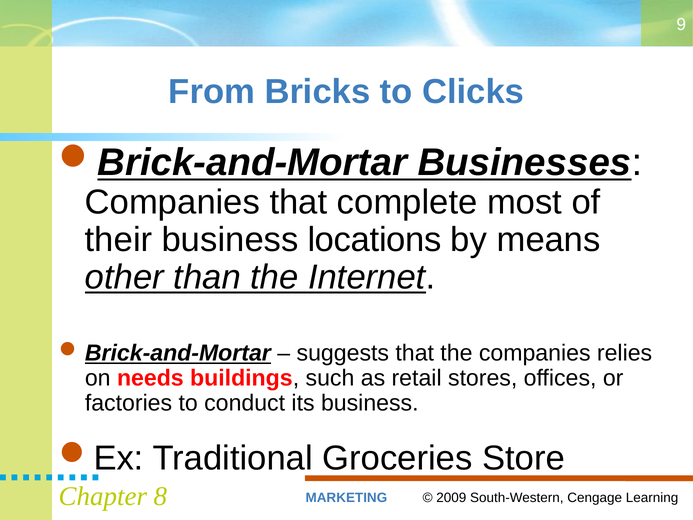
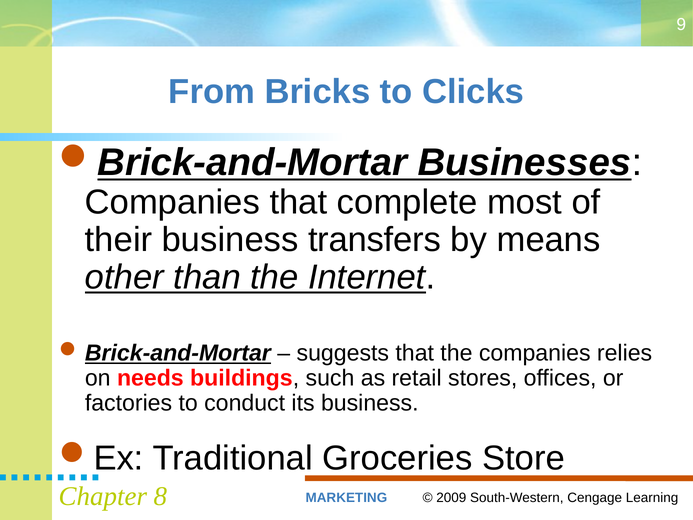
locations: locations -> transfers (375, 240)
